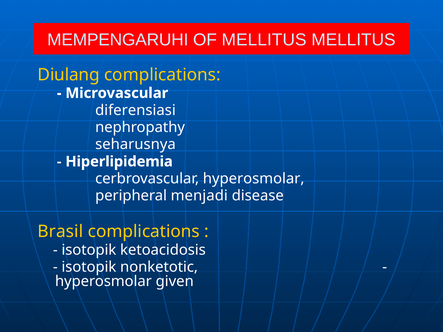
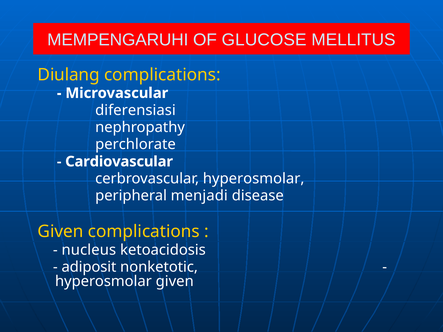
OF MELLITUS: MELLITUS -> GLUCOSE (264, 40)
seharusnya: seharusnya -> perchlorate (135, 145)
Hiperlipidemia: Hiperlipidemia -> Cardiovascular (119, 162)
Brasil: Brasil -> Given (61, 232)
isotopik: isotopik -> nucleus (89, 250)
isotopik: isotopik -> adiposit (89, 267)
